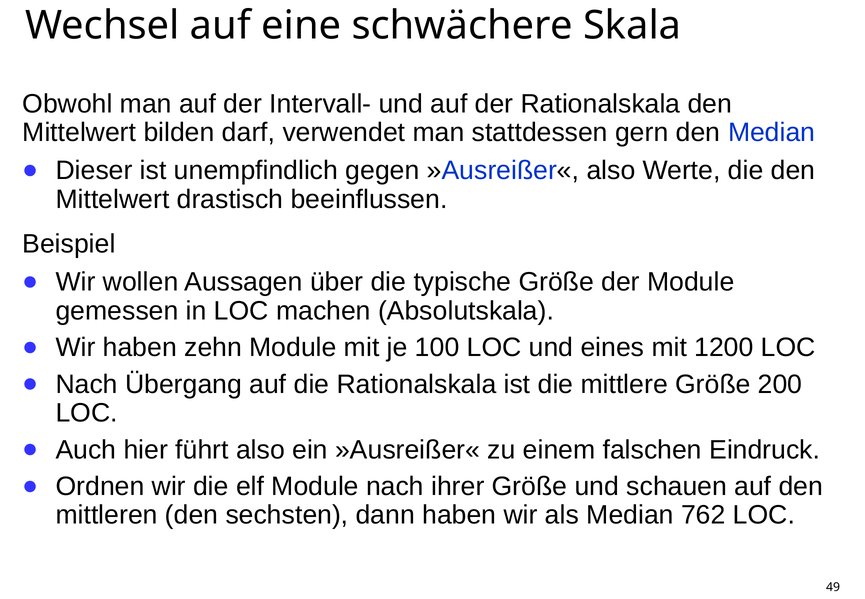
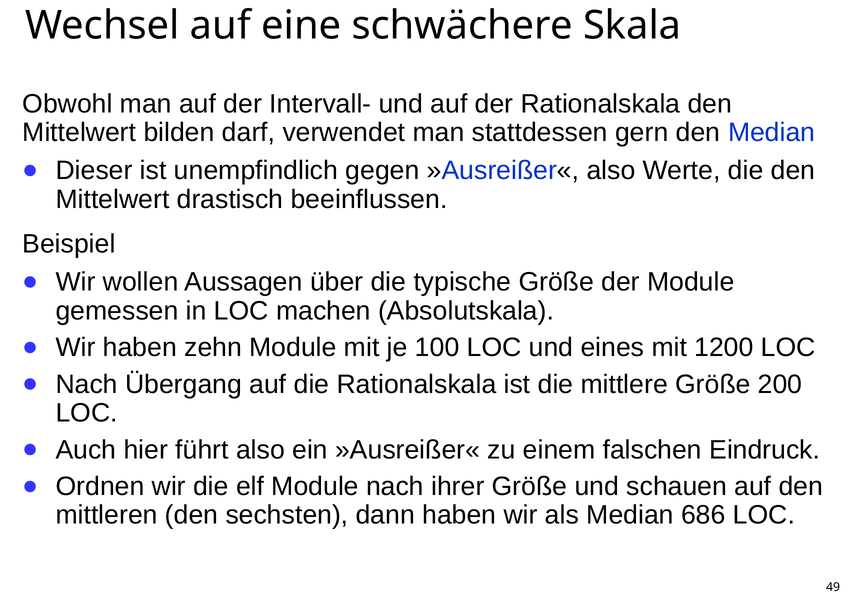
762: 762 -> 686 (703, 515)
